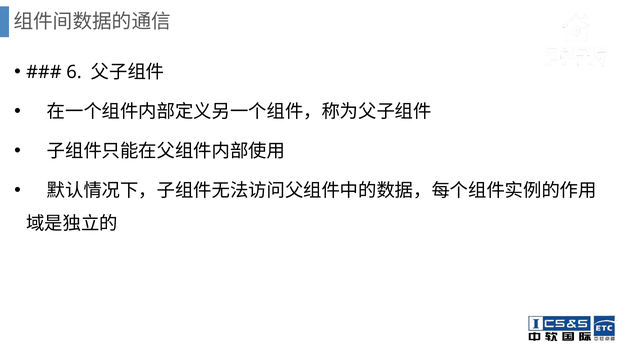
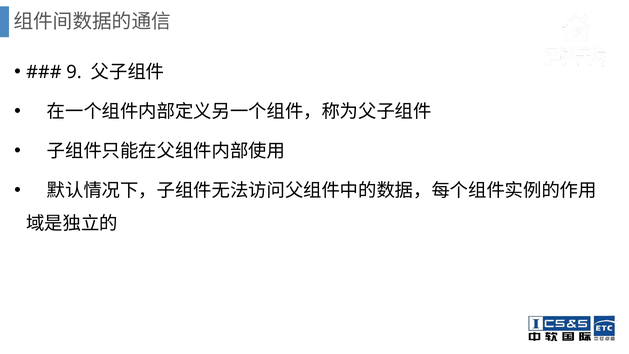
6: 6 -> 9 (74, 72)
